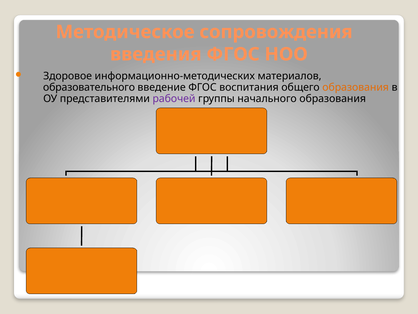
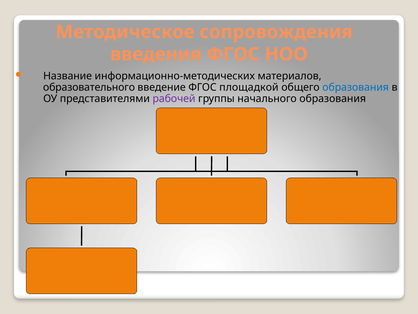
Здоровое: Здоровое -> Название (68, 76)
воспитания: воспитания -> площадкой (249, 87)
образования colour: orange -> blue (356, 87)
